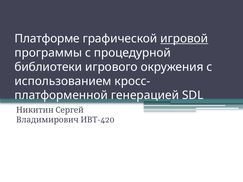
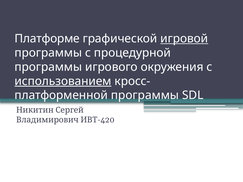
библиотеки: библиотеки -> программы (48, 67)
использованием underline: none -> present (63, 81)
генерацией: генерацией -> программы (145, 95)
